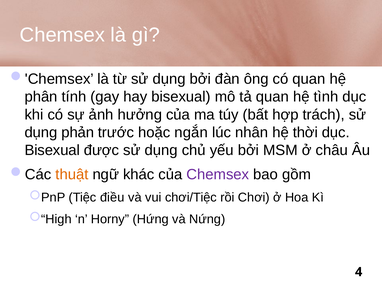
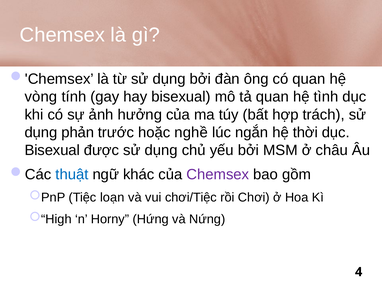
phân: phân -> vòng (41, 97)
ngắn: ngắn -> nghề (191, 132)
nhân: nhân -> ngắn (252, 132)
thuật colour: orange -> blue (72, 174)
điều: điều -> loạn (112, 197)
